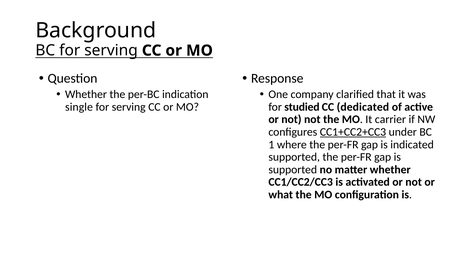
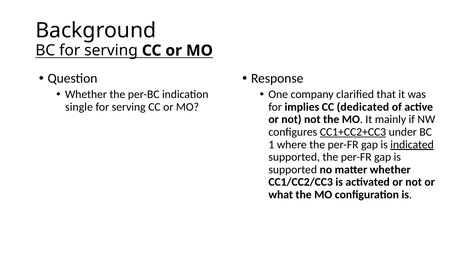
studied: studied -> implies (302, 107)
carrier: carrier -> mainly (390, 119)
indicated underline: none -> present (412, 145)
